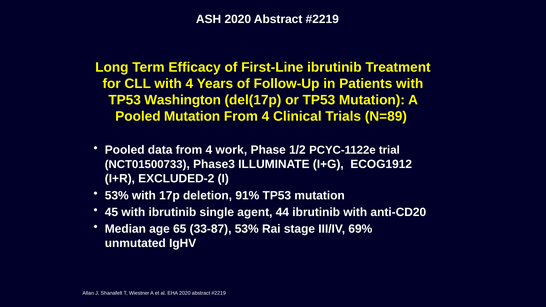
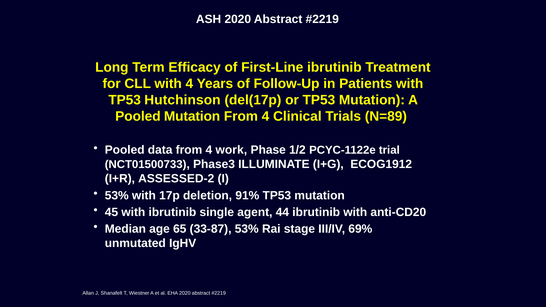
Washington: Washington -> Hutchinson (182, 100)
EXCLUDED-2: EXCLUDED-2 -> ASSESSED-2 (176, 179)
